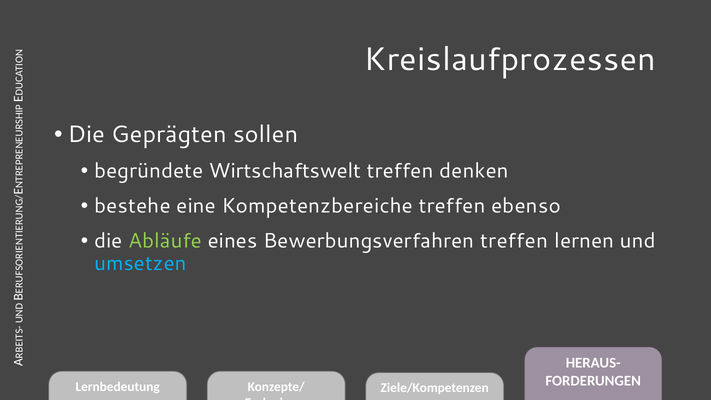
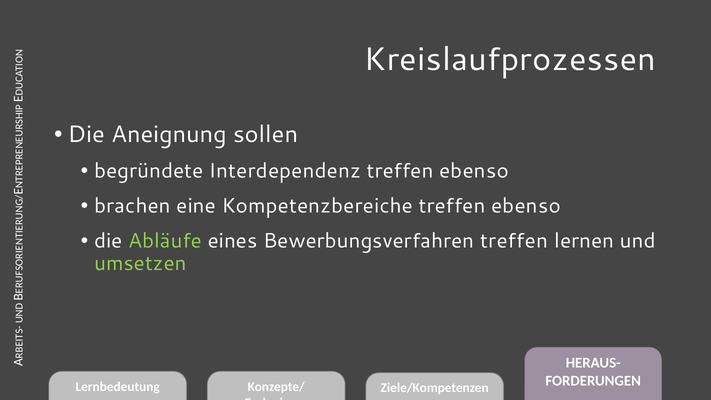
Geprägten: Geprägten -> Aneignung (169, 135)
Wirtschaftswelt: Wirtschaftswelt -> Interdependenz (285, 171)
denken: denken -> ebenso (474, 171)
bestehe: bestehe -> brachen (133, 206)
umsetzen colour: light blue -> light green (140, 263)
